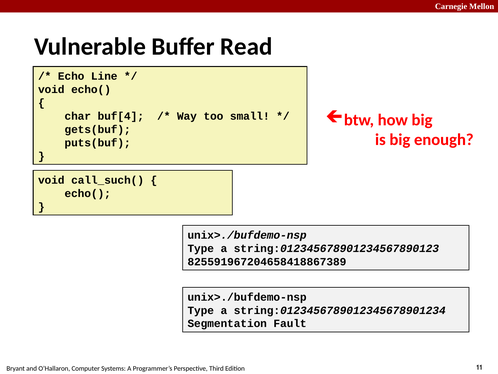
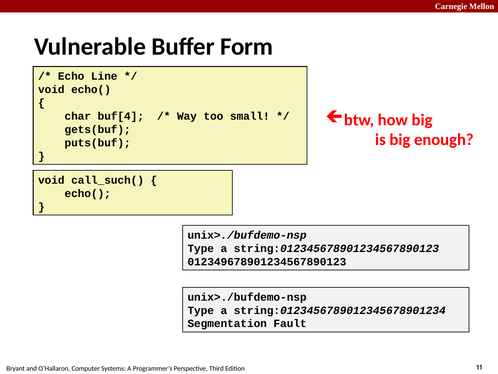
Read: Read -> Form (247, 46)
825591967204658418867389: 825591967204658418867389 -> 012349678901234567890123 (267, 262)
